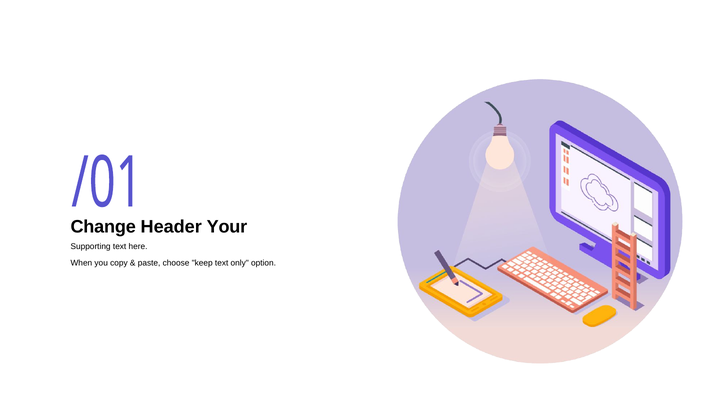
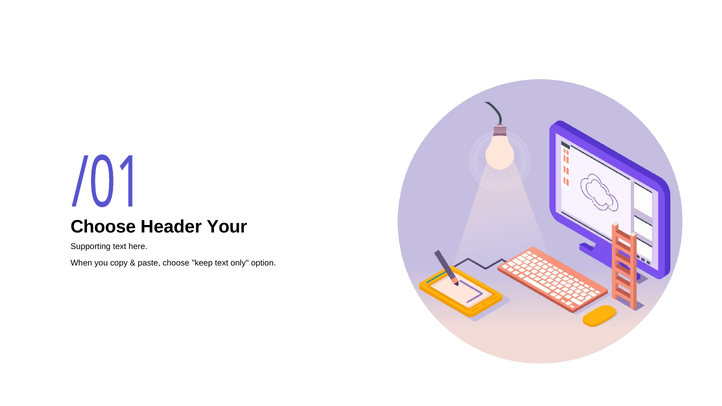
Change: Change -> Choose (103, 227)
